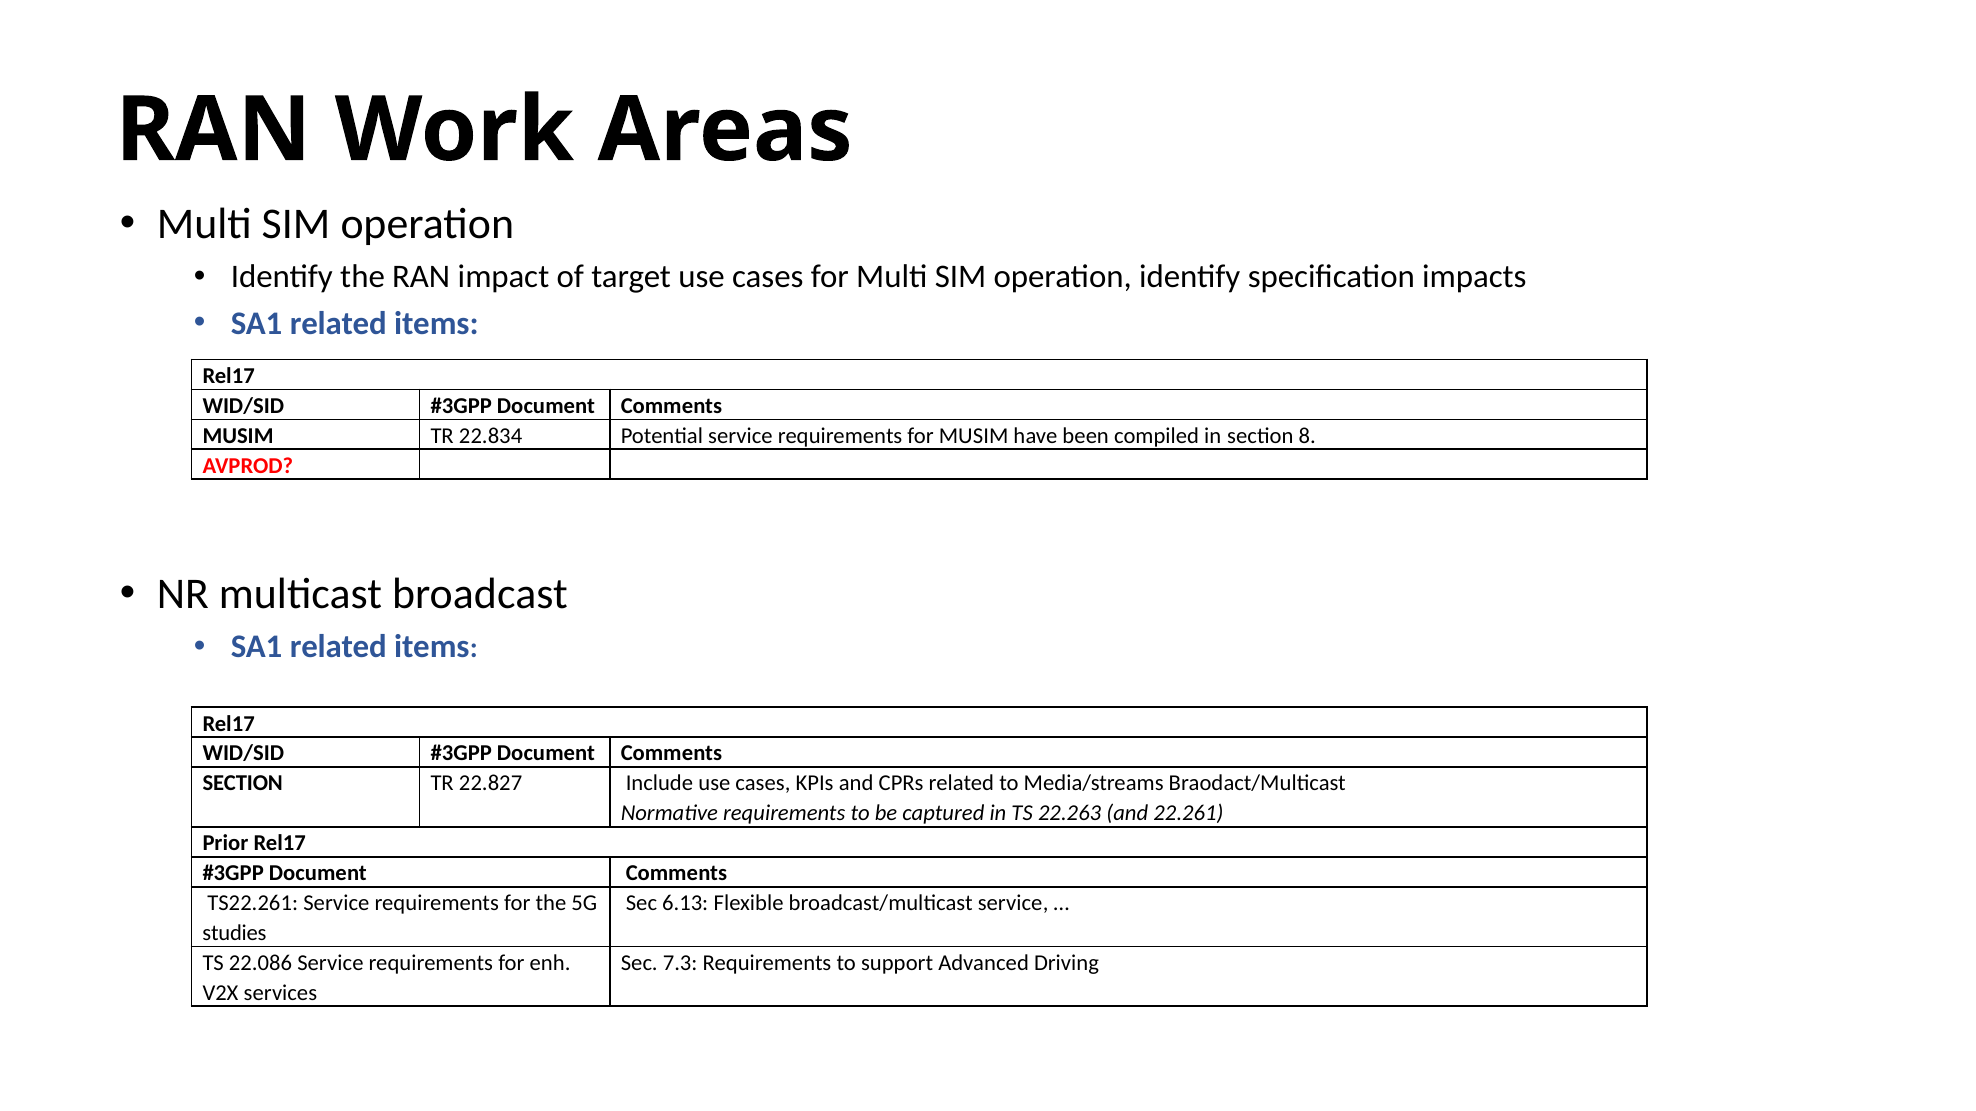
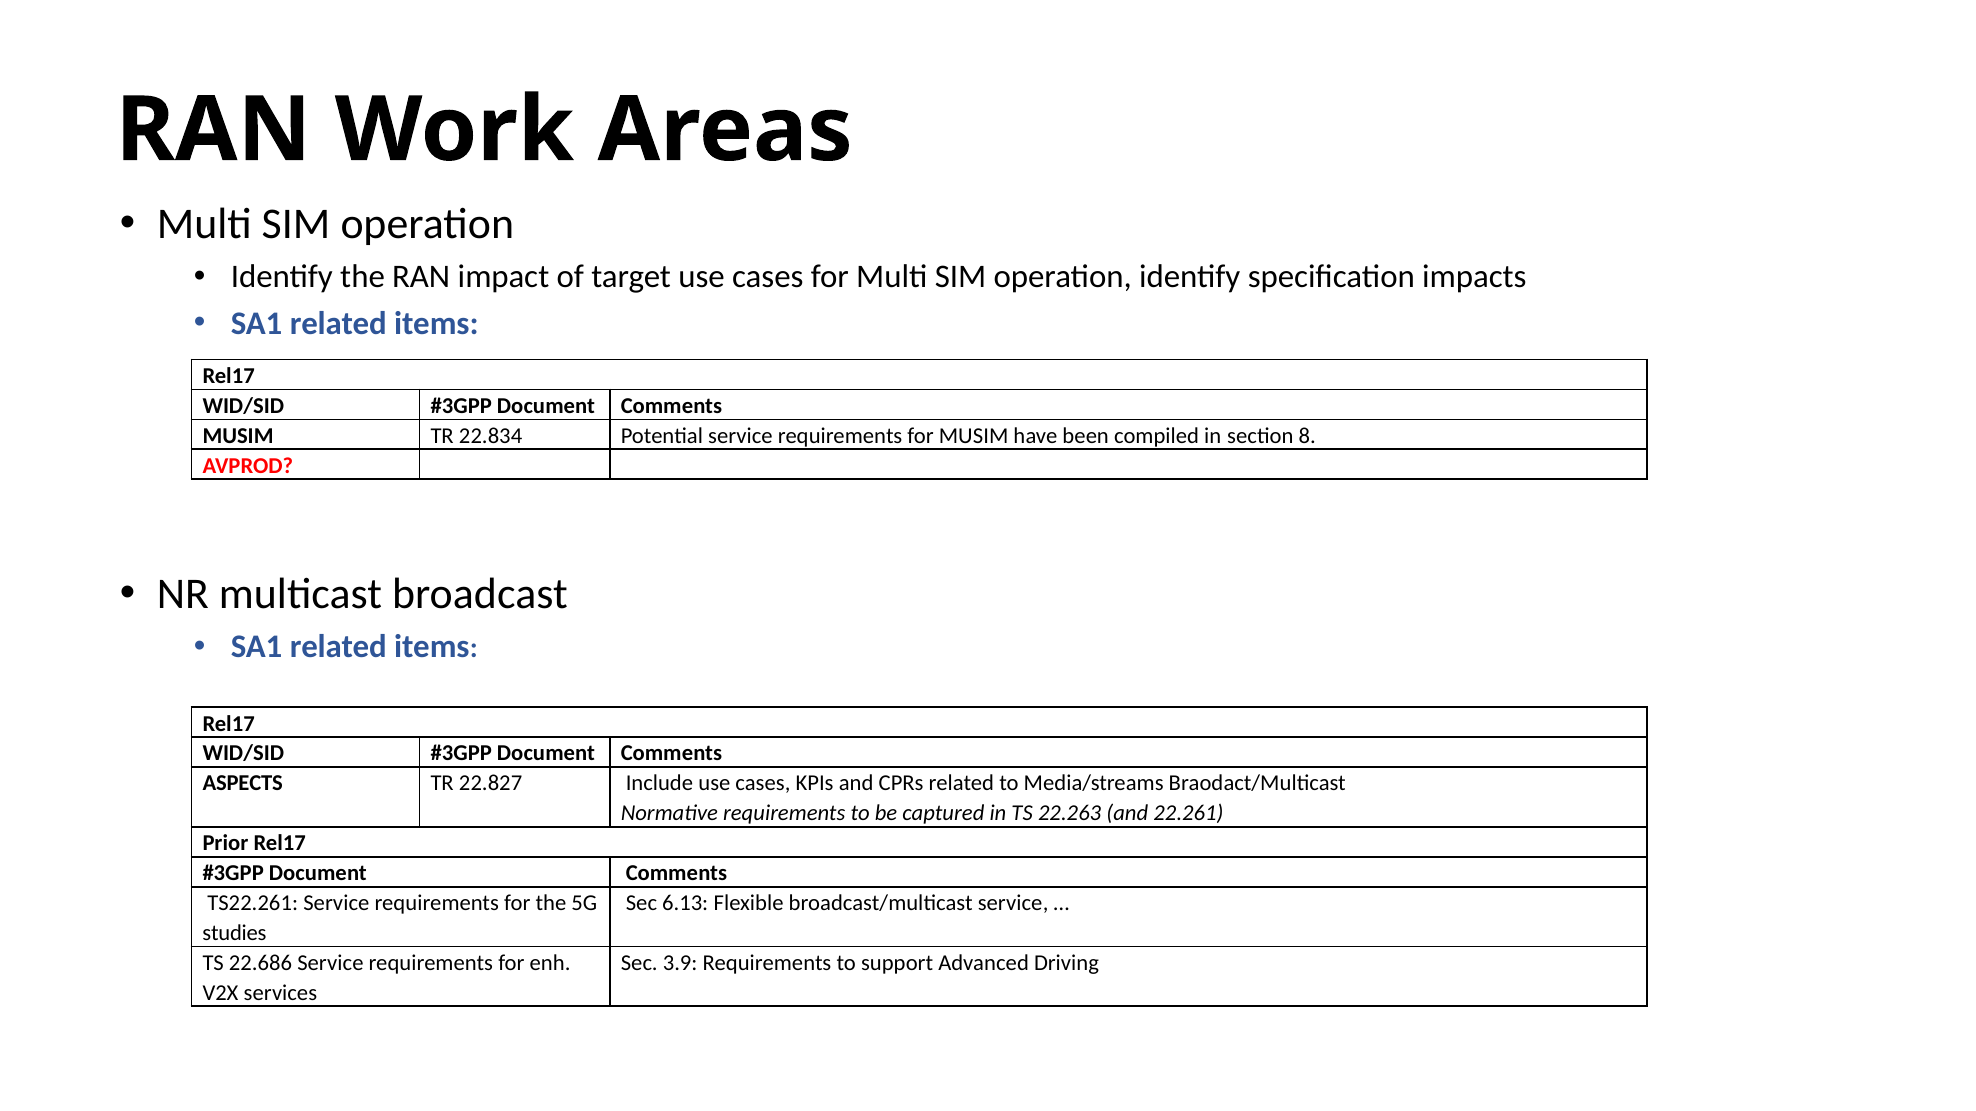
SECTION: SECTION -> ASPECTS (243, 784)
22.086: 22.086 -> 22.686 (261, 963)
7.3: 7.3 -> 3.9 (680, 963)
